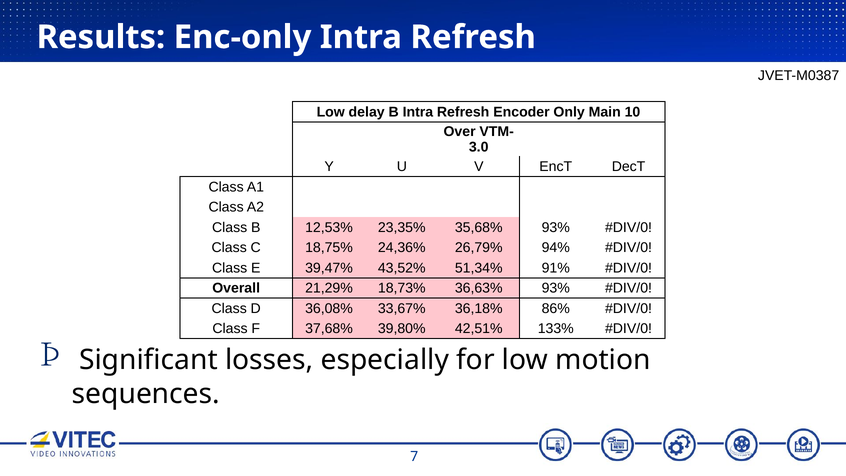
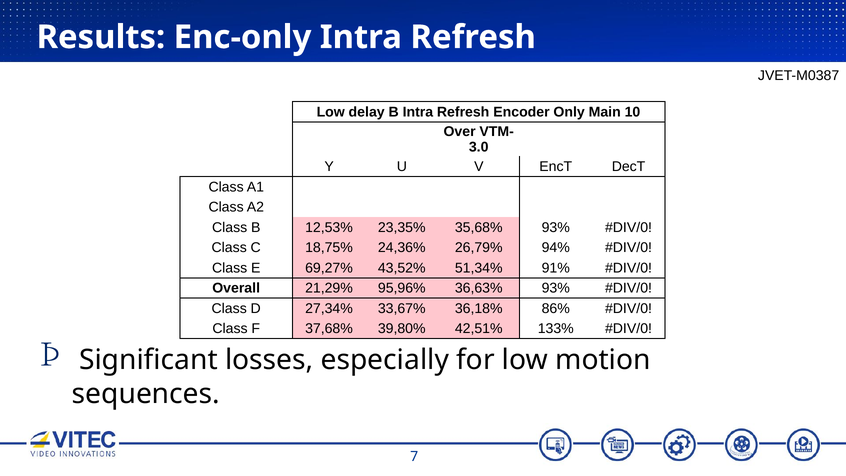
39,47%: 39,47% -> 69,27% (329, 268)
18,73%: 18,73% -> 95,96% (402, 288)
36,08%: 36,08% -> 27,34% (329, 308)
